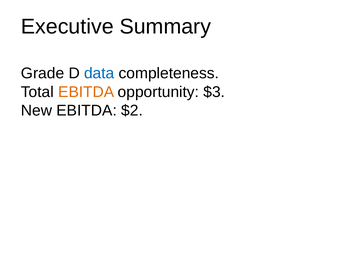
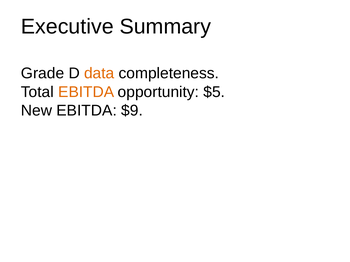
data colour: blue -> orange (99, 73)
$3: $3 -> $5 (214, 92)
$2: $2 -> $9 (132, 111)
